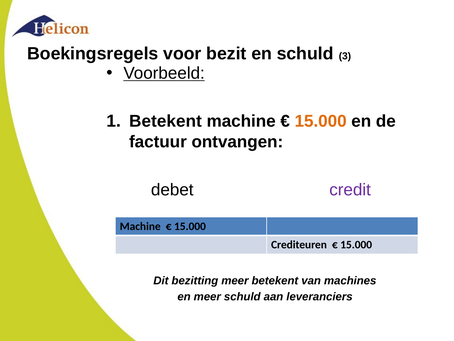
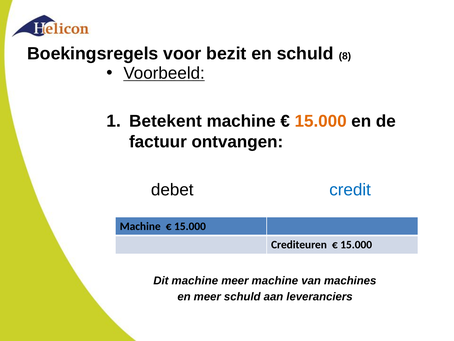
3: 3 -> 8 (345, 56)
credit colour: purple -> blue (350, 189)
Dit bezitting: bezitting -> machine (195, 280)
meer betekent: betekent -> machine (275, 280)
